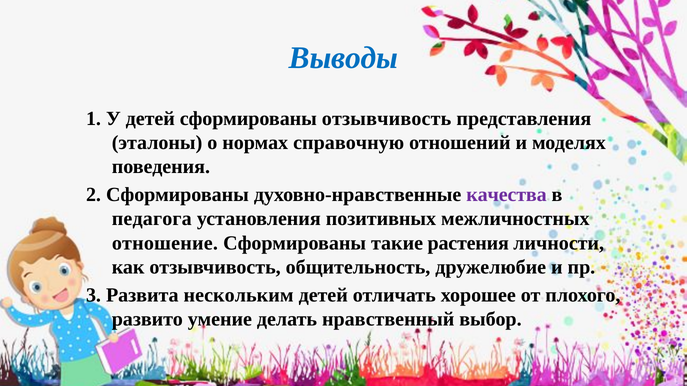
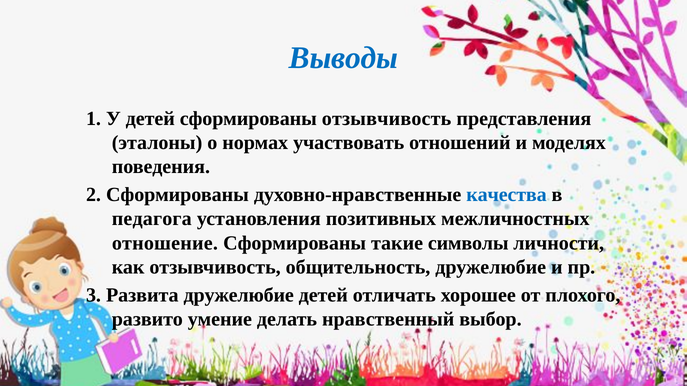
справочную: справочную -> участвовать (349, 143)
качества colour: purple -> blue (506, 195)
растения: растения -> символы (468, 243)
Развита нескольким: нескольким -> дружелюбие (239, 295)
